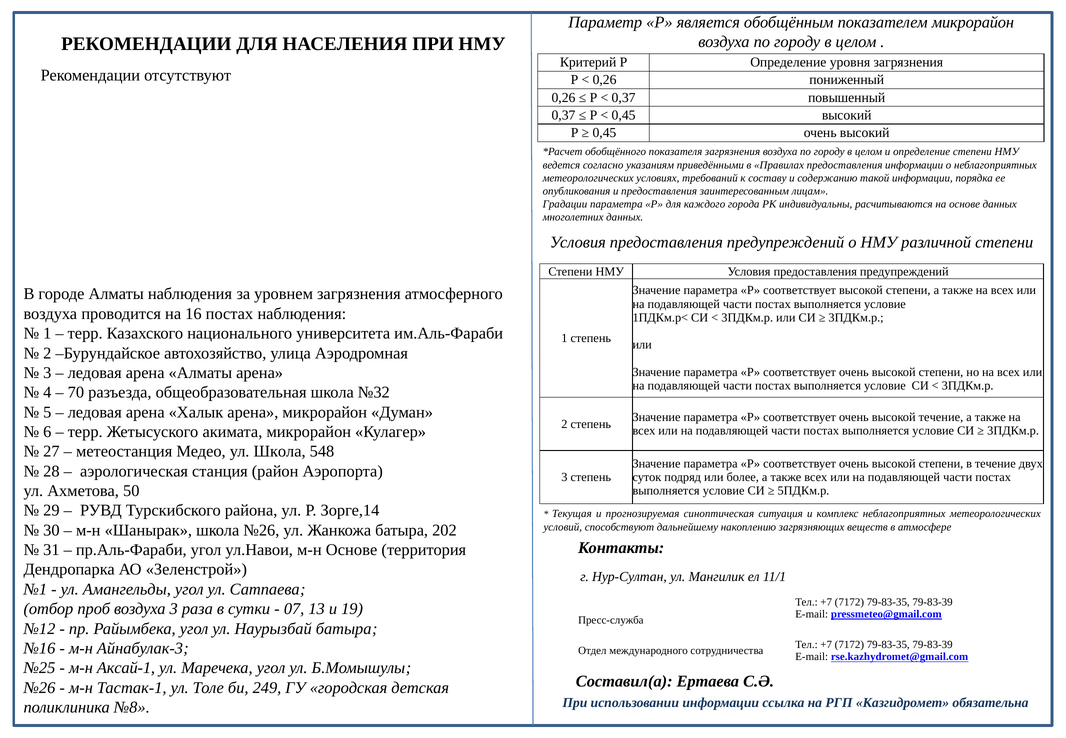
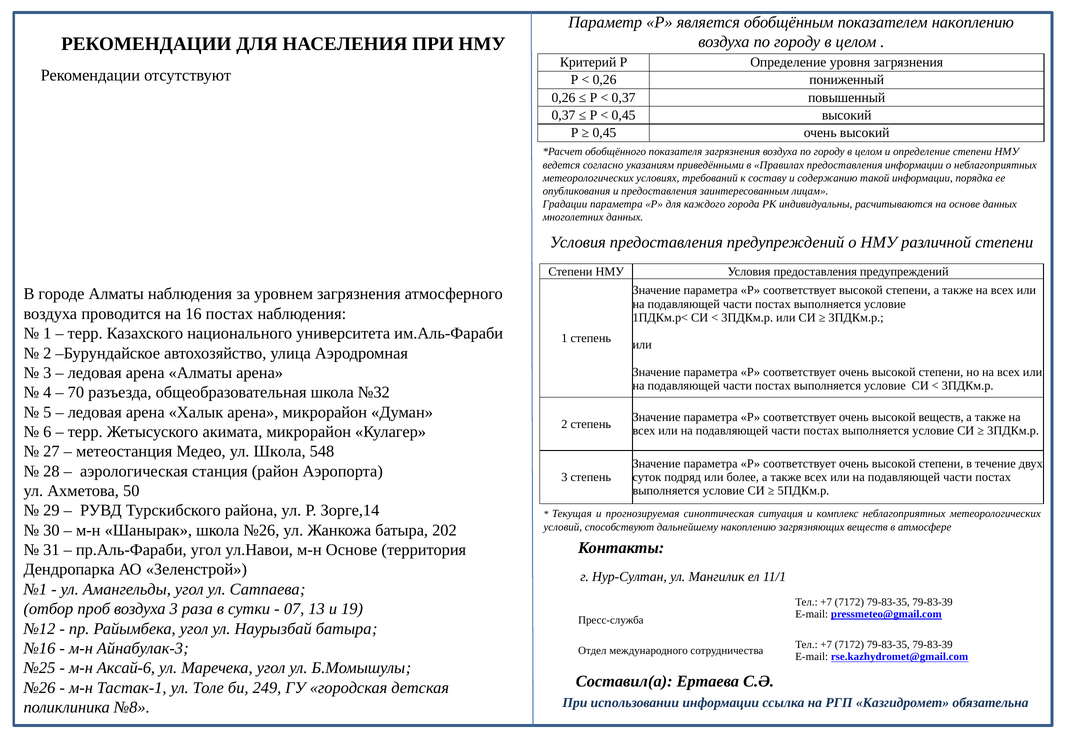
показателем микрорайон: микрорайон -> накоплению (973, 22)
высокой течение: течение -> веществ (941, 417)
Аксай-1: Аксай-1 -> Аксай-6 (126, 668)
